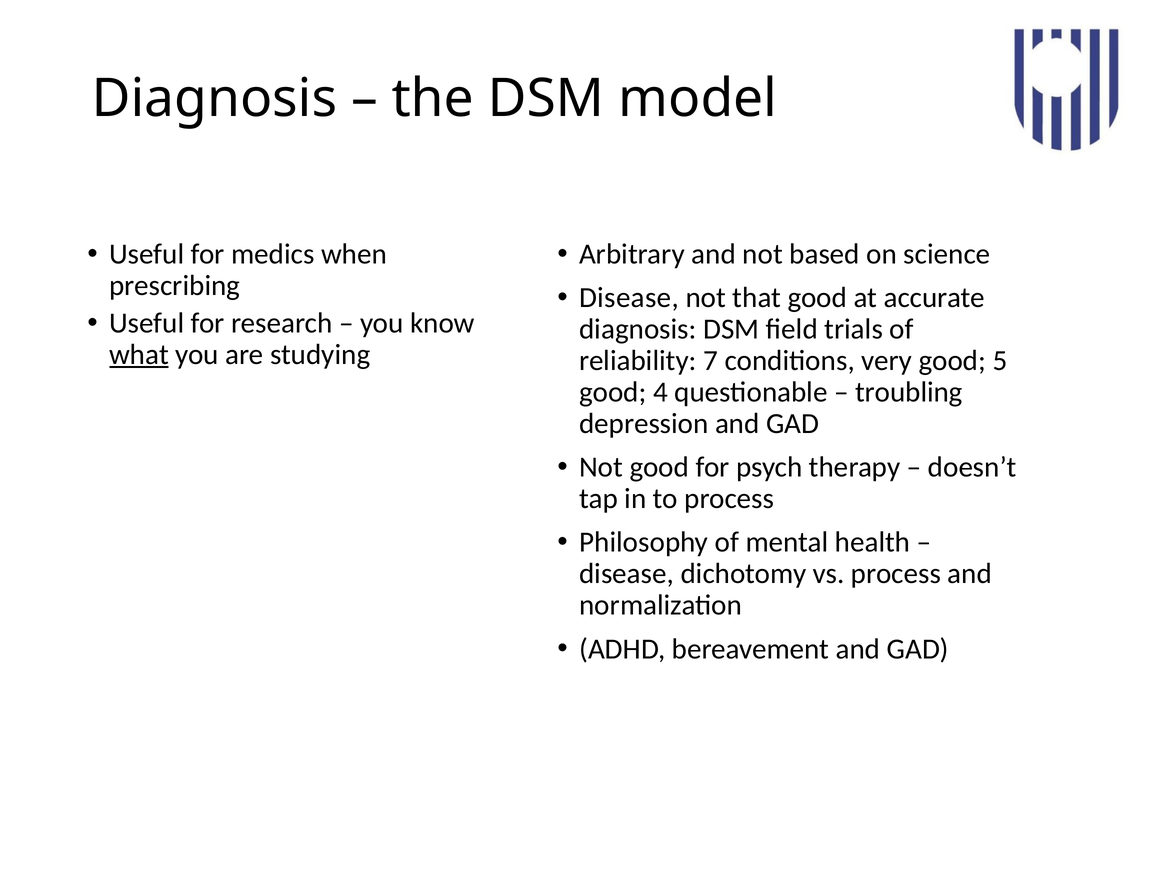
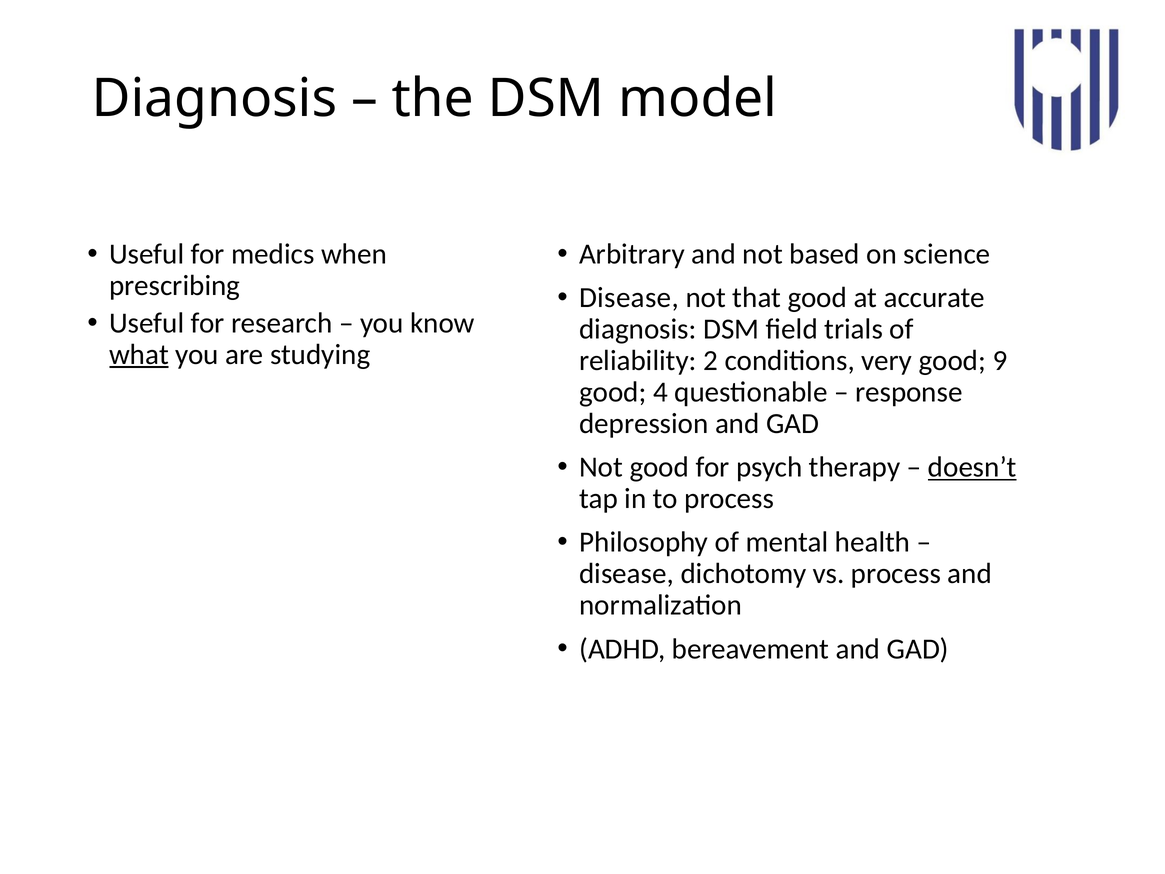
7: 7 -> 2 (711, 361)
5: 5 -> 9 (1000, 361)
troubling: troubling -> response (909, 392)
doesn’t underline: none -> present (972, 467)
